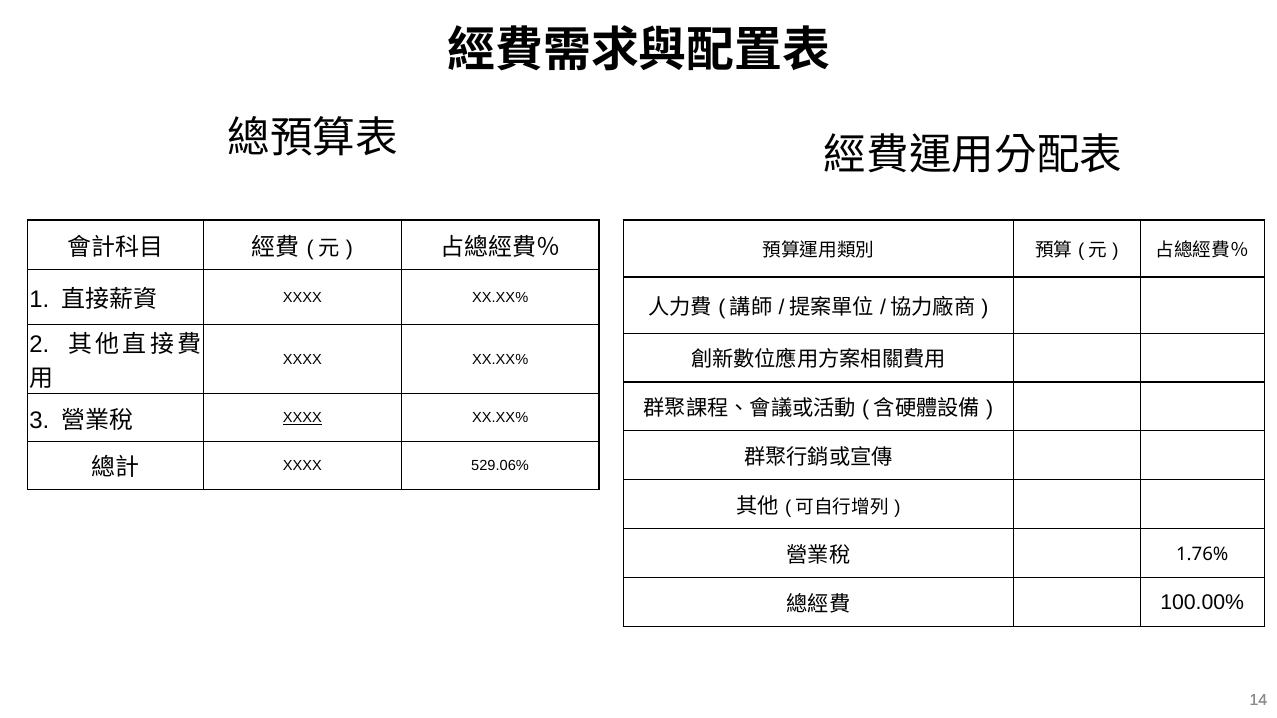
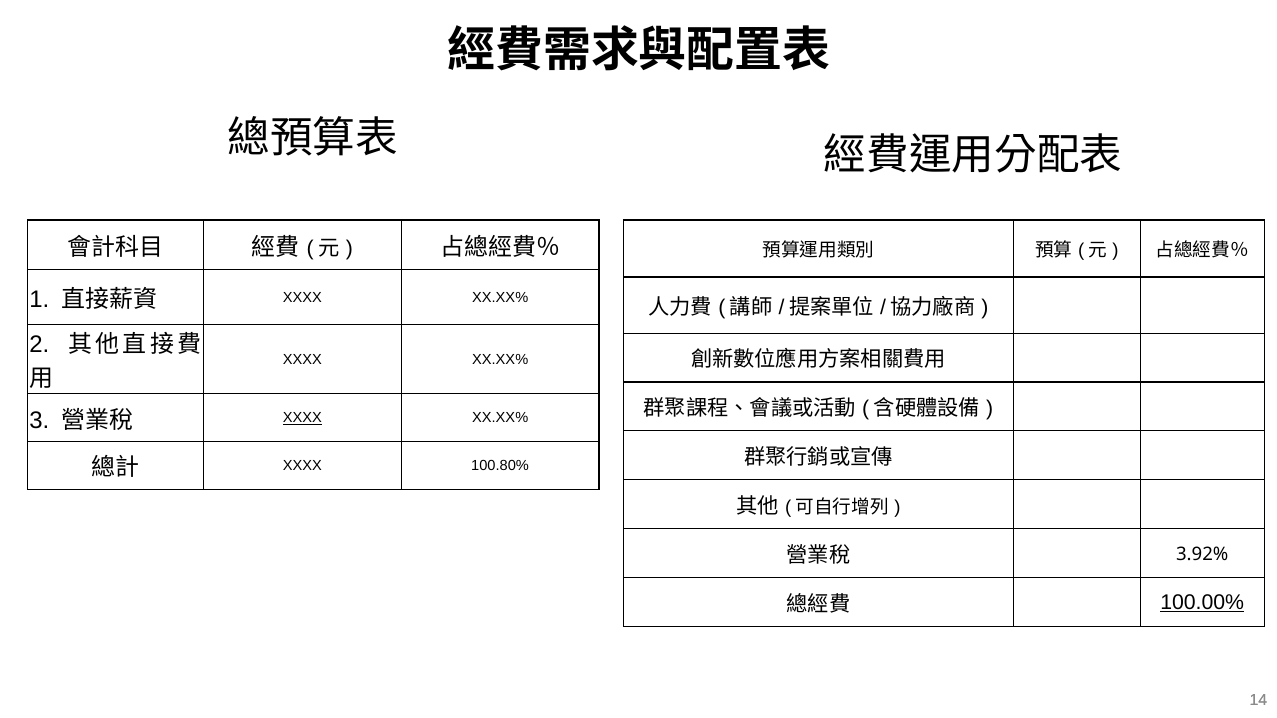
529.06%: 529.06% -> 100.80% (500, 466)
1.76%: 1.76% -> 3.92% (1202, 554)
100.00% underline: none -> present (1202, 602)
